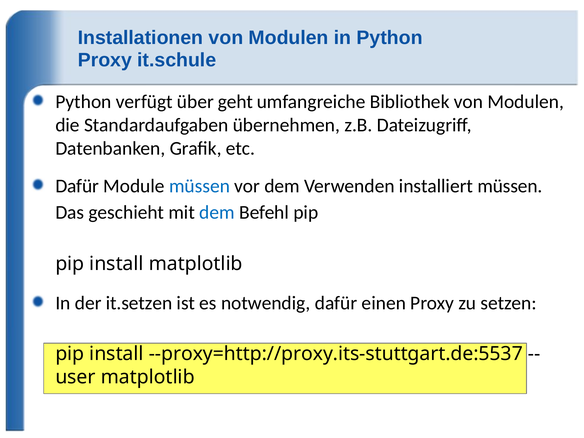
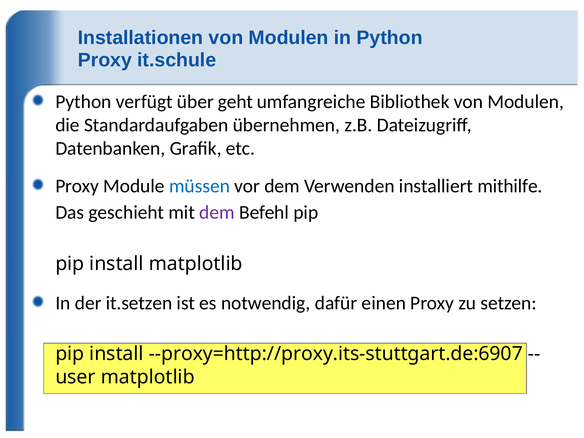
Dafür: Dafür -> Proxy (77, 186)
installiert müssen: müssen -> mithilfe (510, 186)
dem colour: blue -> purple (217, 213)
--proxy=http://proxy.its-stuttgart.de:5537: --proxy=http://proxy.its-stuttgart.de:5537 -> --proxy=http://proxy.its-stuttgart.de:6907 (336, 354)
